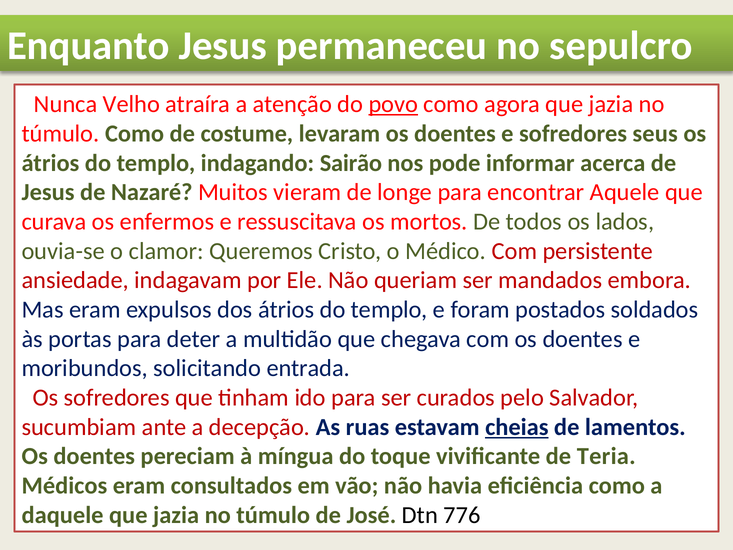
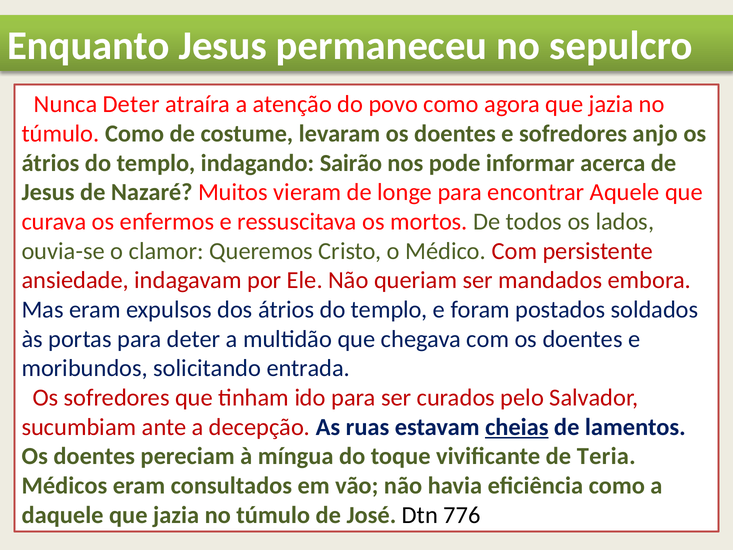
Nunca Velho: Velho -> Deter (131, 104)
povo underline: present -> none (393, 104)
seus: seus -> anjo (655, 134)
